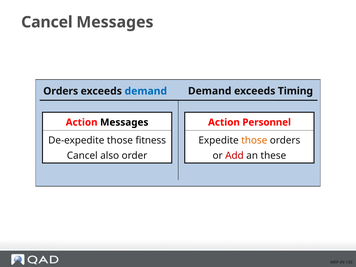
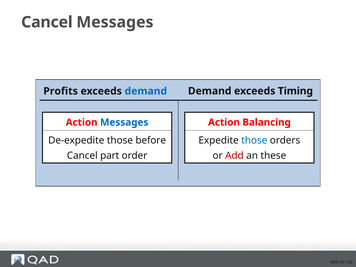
Orders: Orders -> Profits (61, 91)
Messages colour: black -> blue (124, 122)
Personnel: Personnel -> Balancing (267, 122)
fitness: fitness -> before (151, 140)
those colour: orange -> blue (254, 140)
also: also -> part (110, 156)
